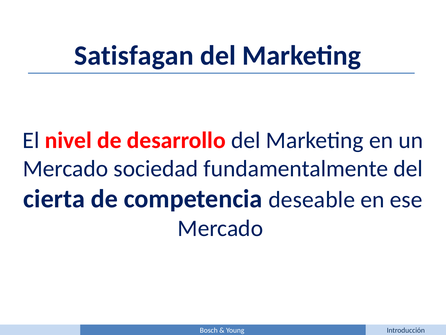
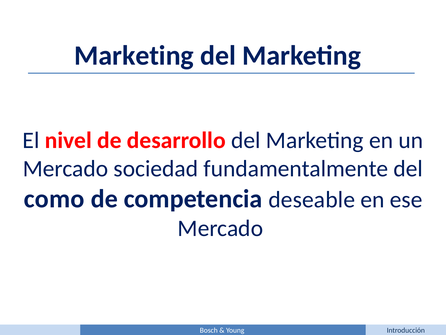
Satisfagan: Satisfagan -> Marketing (134, 56)
cierta: cierta -> como (54, 198)
